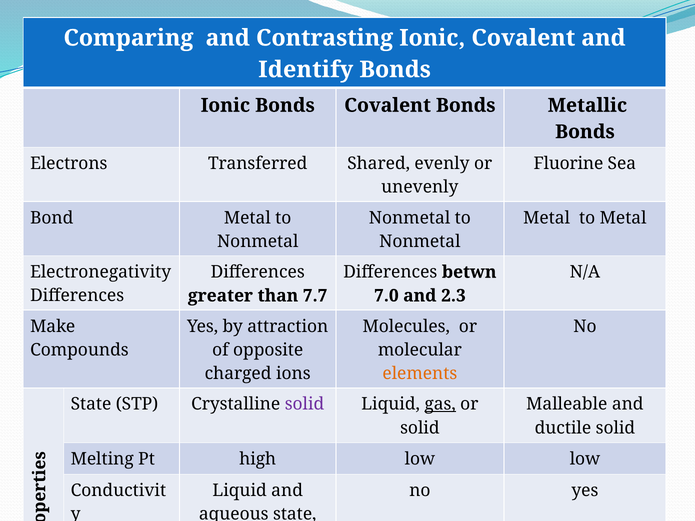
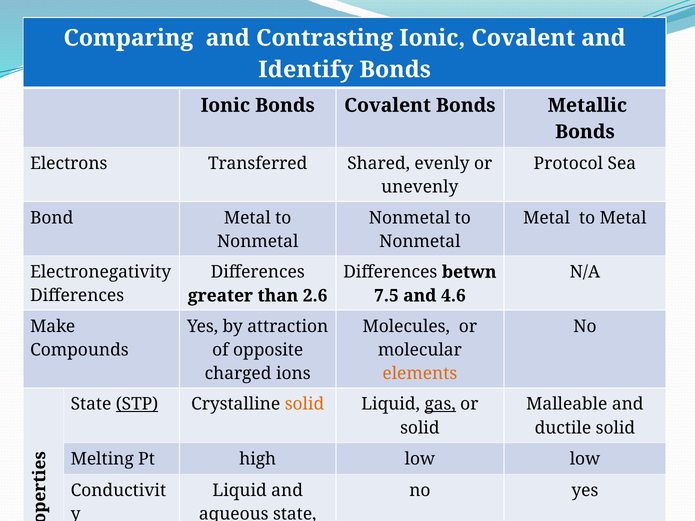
Fluorine: Fluorine -> Protocol (568, 164)
7.7: 7.7 -> 2.6 (315, 296)
7.0: 7.0 -> 7.5 (386, 296)
2.3: 2.3 -> 4.6 (453, 296)
STP underline: none -> present (137, 404)
solid colour: purple -> orange (304, 404)
